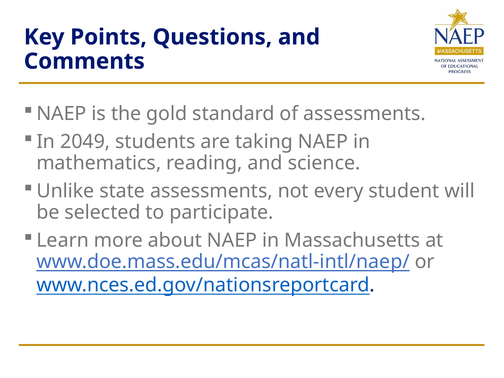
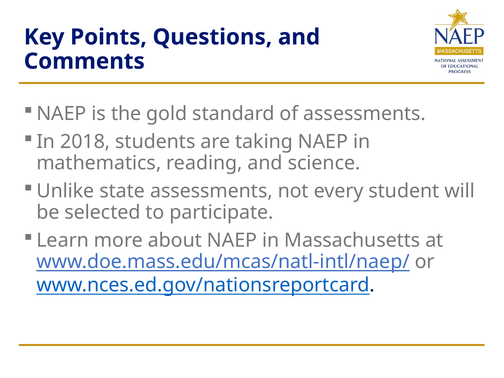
2049: 2049 -> 2018 (85, 142)
